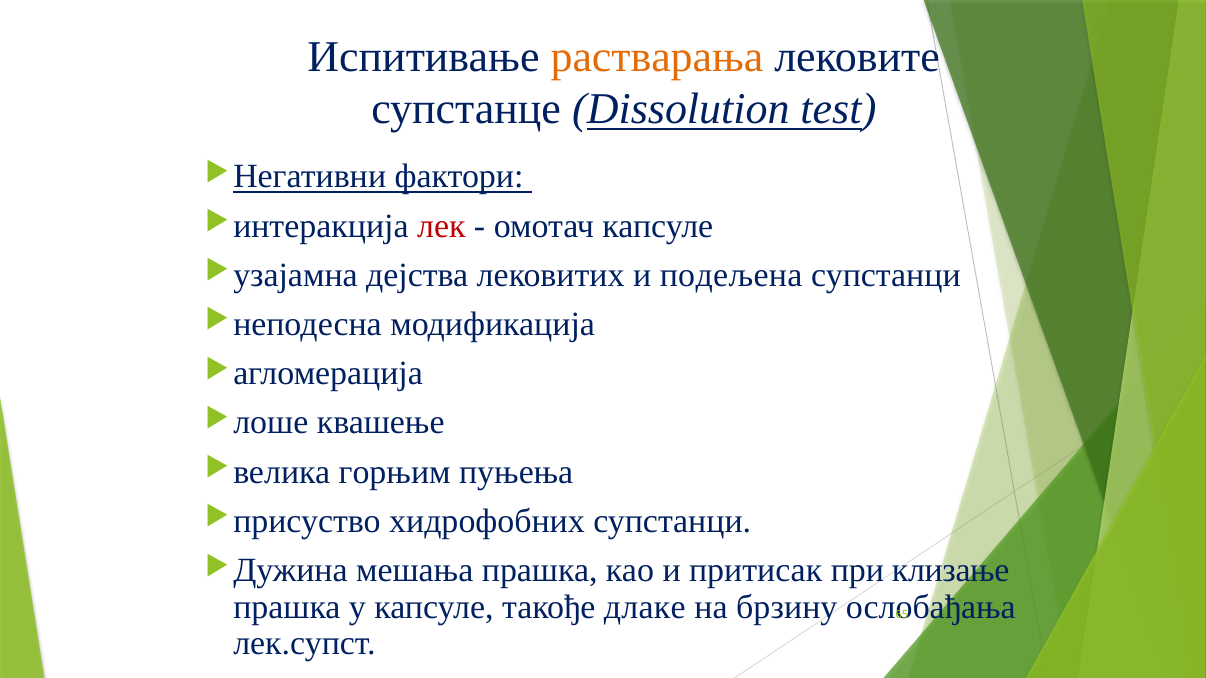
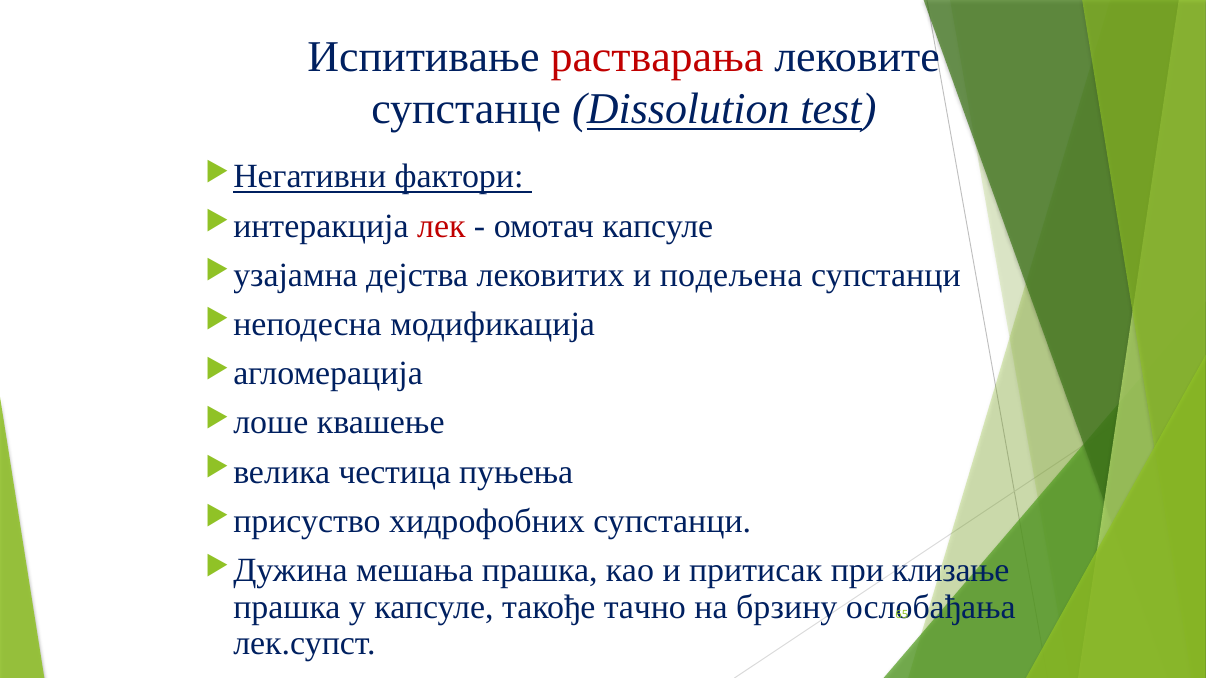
растварања colour: orange -> red (657, 57)
горњим: горњим -> честица (395, 472)
длаке: длаке -> тачно (645, 607)
